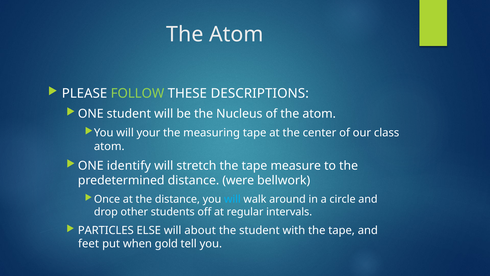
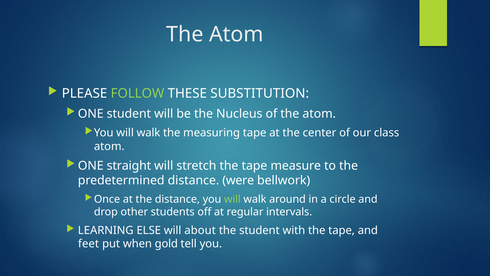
DESCRIPTIONS: DESCRIPTIONS -> SUBSTITUTION (260, 93)
your: your -> walk (148, 133)
identify: identify -> straight (129, 165)
will colour: light blue -> light green (232, 199)
PARTICLES: PARTICLES -> LEARNING (106, 230)
